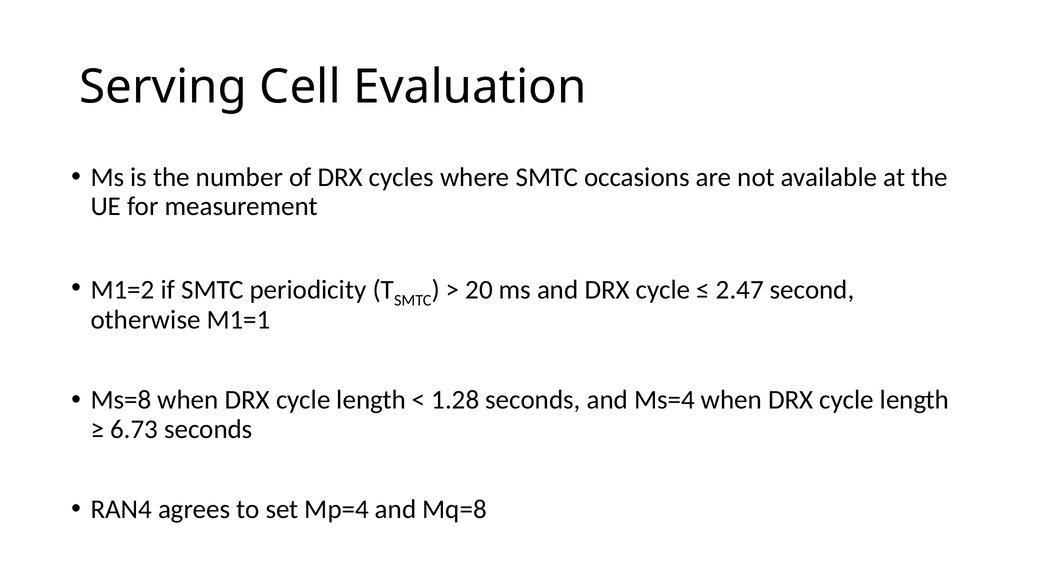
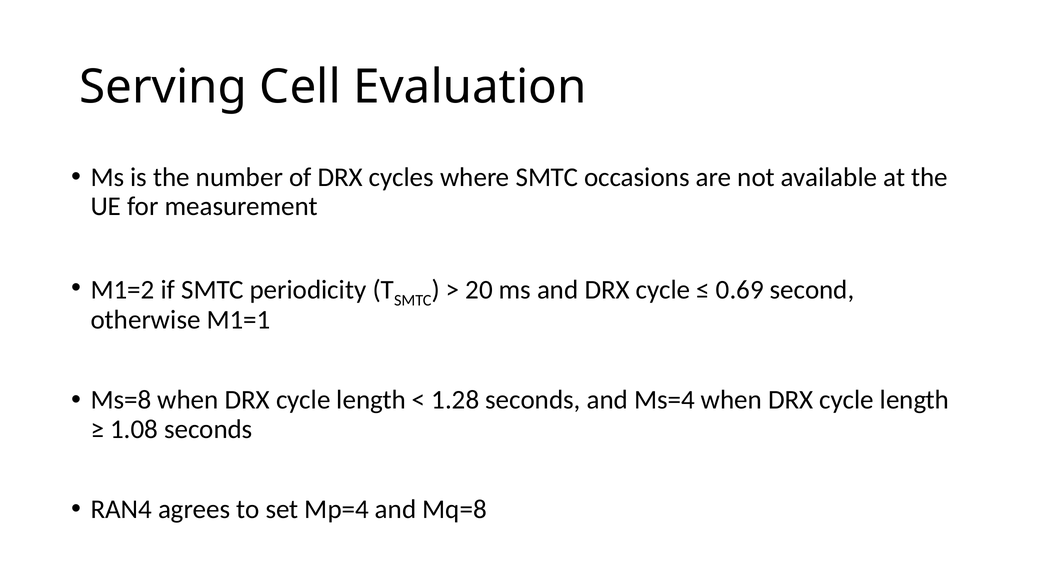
2.47: 2.47 -> 0.69 (740, 290)
6.73: 6.73 -> 1.08 (134, 429)
